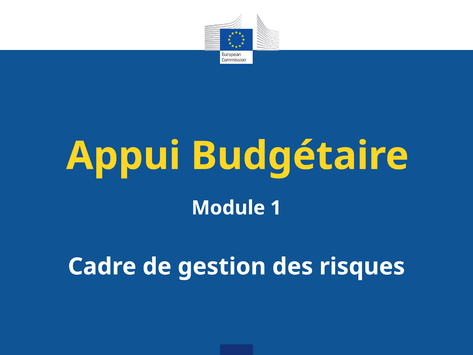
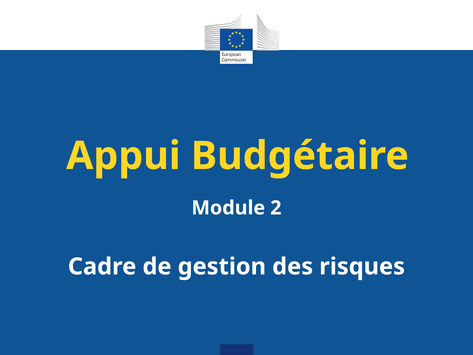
1: 1 -> 2 (276, 208)
